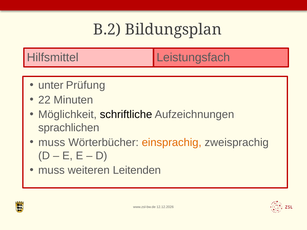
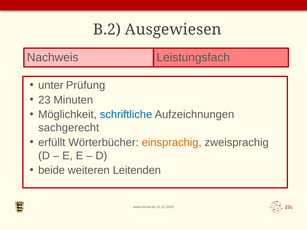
Bildungsplan: Bildungsplan -> Ausgewiesen (173, 30)
Hilfsmittel: Hilfsmittel -> Nachweis (53, 58)
22: 22 -> 23 (44, 100)
schriftliche colour: black -> blue (126, 115)
sprachlichen: sprachlichen -> sachgerecht (69, 128)
muss: muss -> erfüllt (52, 143)
muss: muss -> beide (52, 171)
